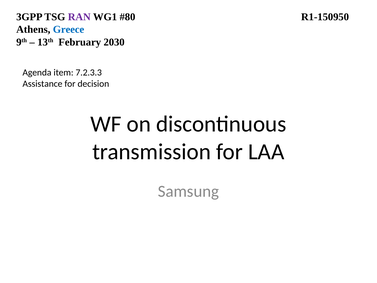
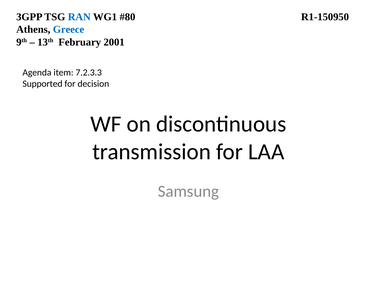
RAN colour: purple -> blue (79, 17)
2030: 2030 -> 2001 (114, 42)
Assistance: Assistance -> Supported (43, 84)
